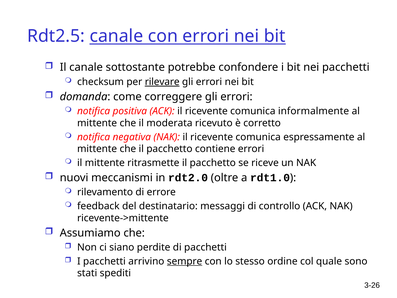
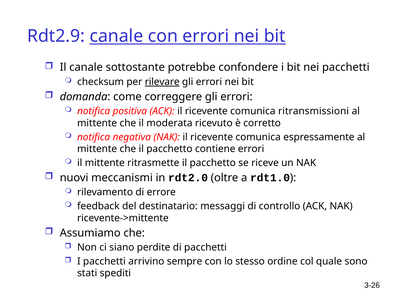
Rdt2.5: Rdt2.5 -> Rdt2.9 (56, 36)
informalmente: informalmente -> ritransmissioni (314, 111)
sempre underline: present -> none (185, 261)
